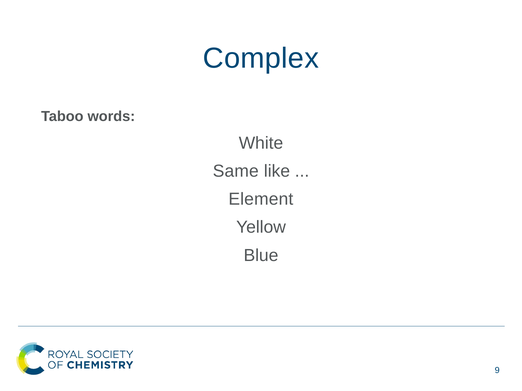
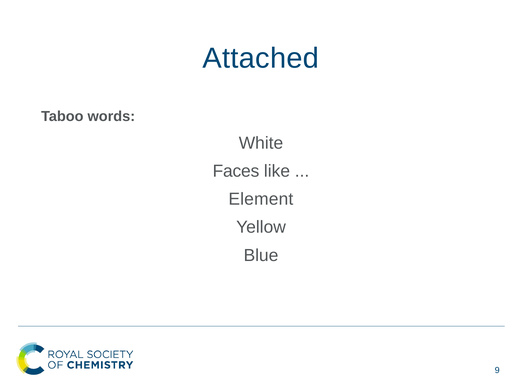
Complex: Complex -> Attached (261, 58)
Same: Same -> Faces (236, 171)
